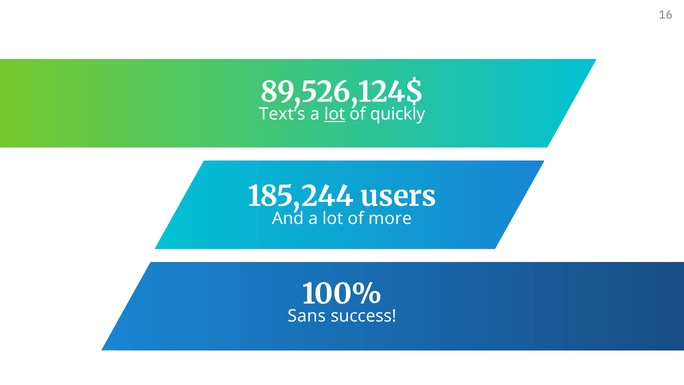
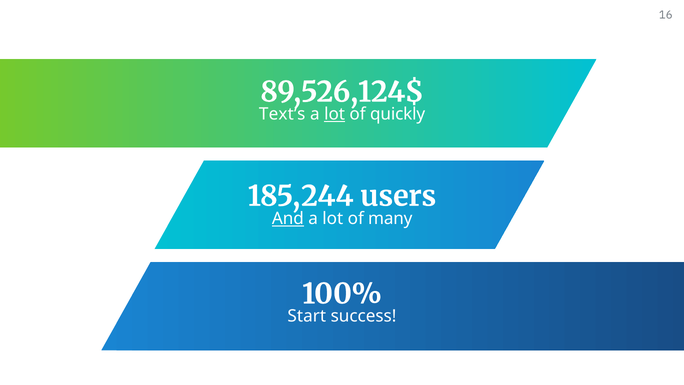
And underline: none -> present (288, 218)
more: more -> many (390, 218)
Sans: Sans -> Start (307, 316)
